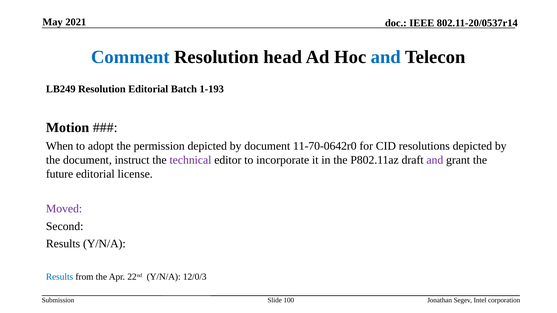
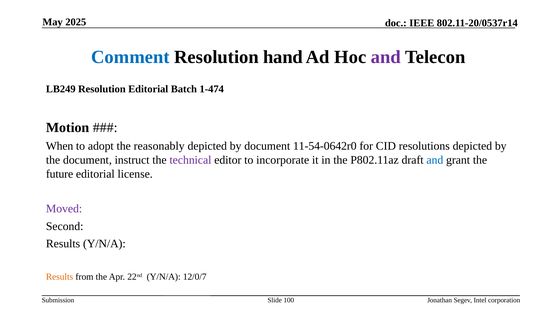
2021: 2021 -> 2025 (76, 22)
head: head -> hand (283, 57)
and colour: blue -> purple (386, 57)
1-193: 1-193 -> 1-474 (212, 89)
permission: permission -> reasonably (159, 146)
11-70-0642r0: 11-70-0642r0 -> 11-54-0642r0 (325, 146)
and colour: purple -> blue (435, 160)
Results colour: blue -> orange (60, 277)
12/0/3: 12/0/3 -> 12/0/7 (195, 277)
